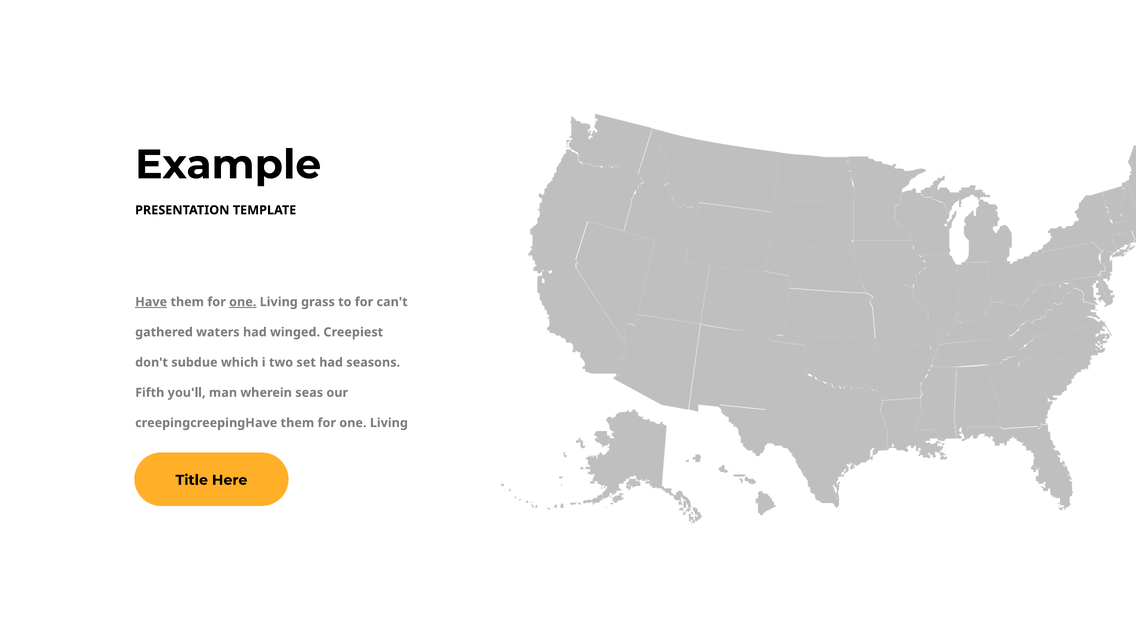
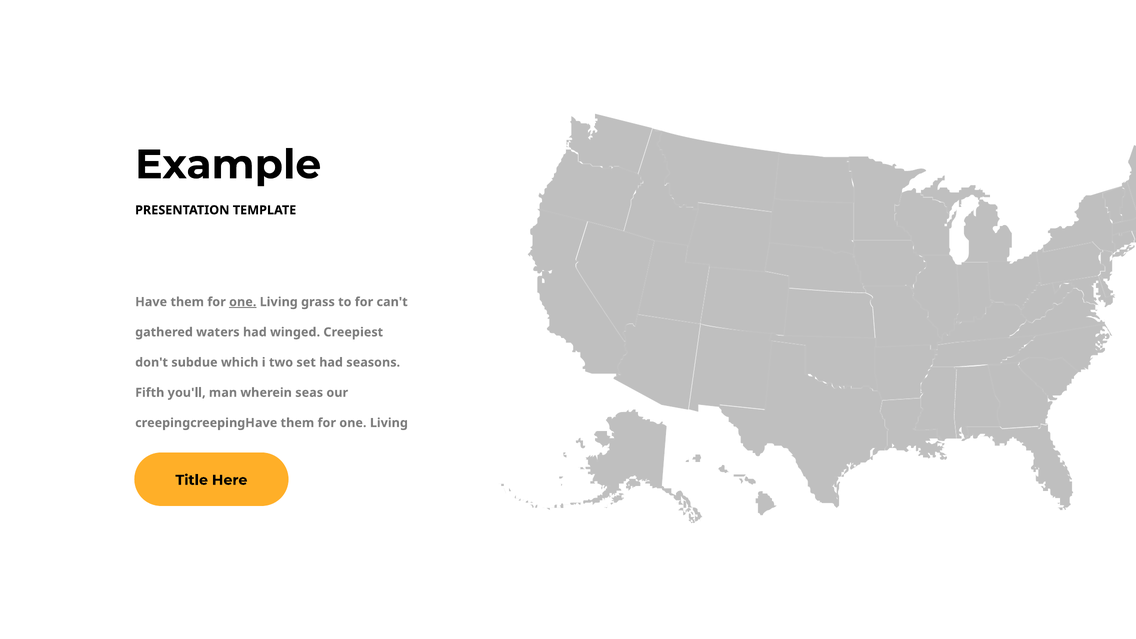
Have underline: present -> none (151, 302)
